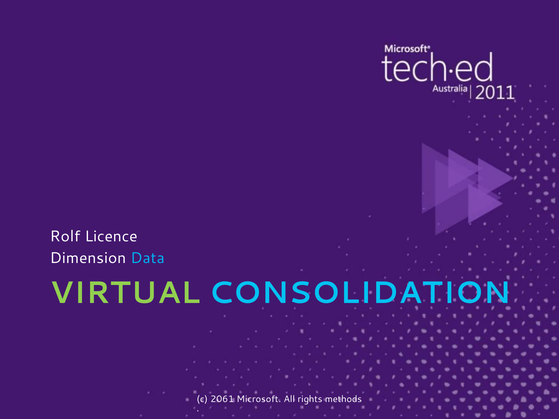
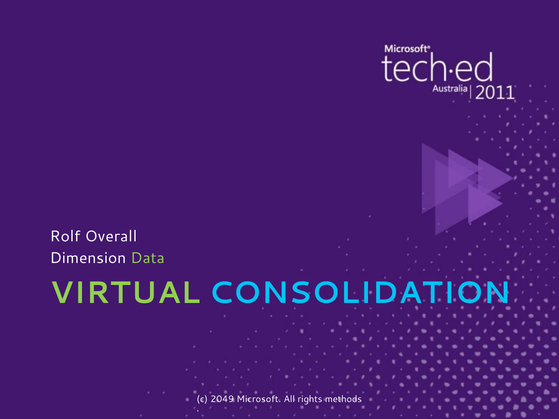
Licence: Licence -> Overall (111, 237)
Data colour: light blue -> light green (148, 258)
2061: 2061 -> 2049 (222, 399)
